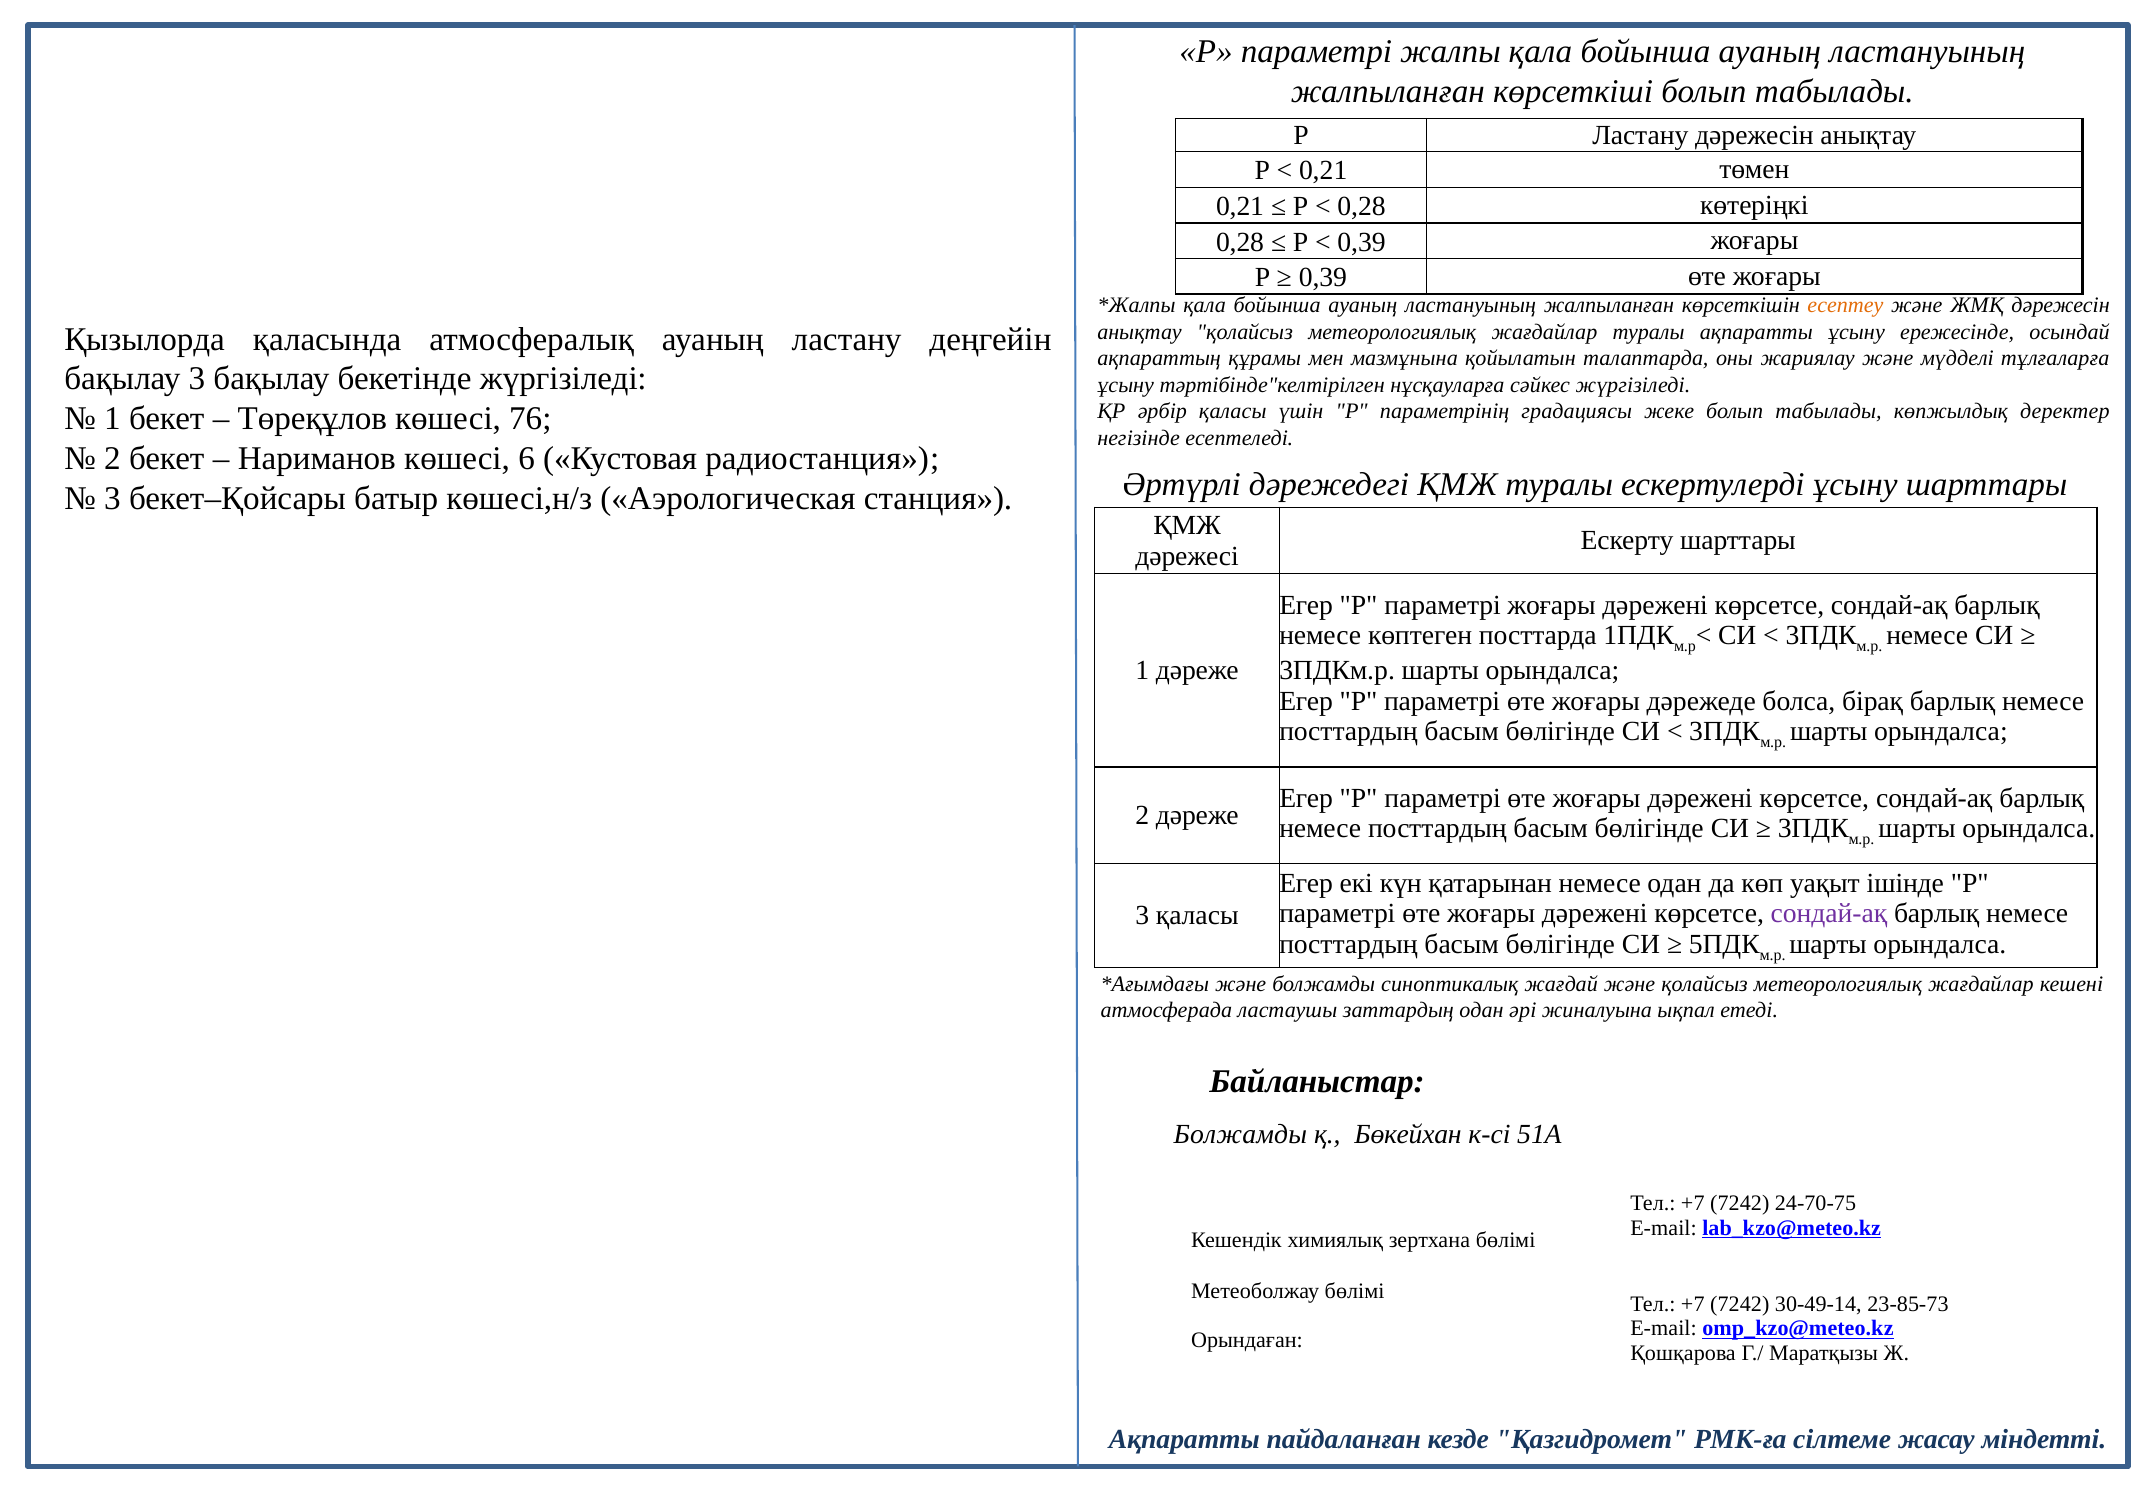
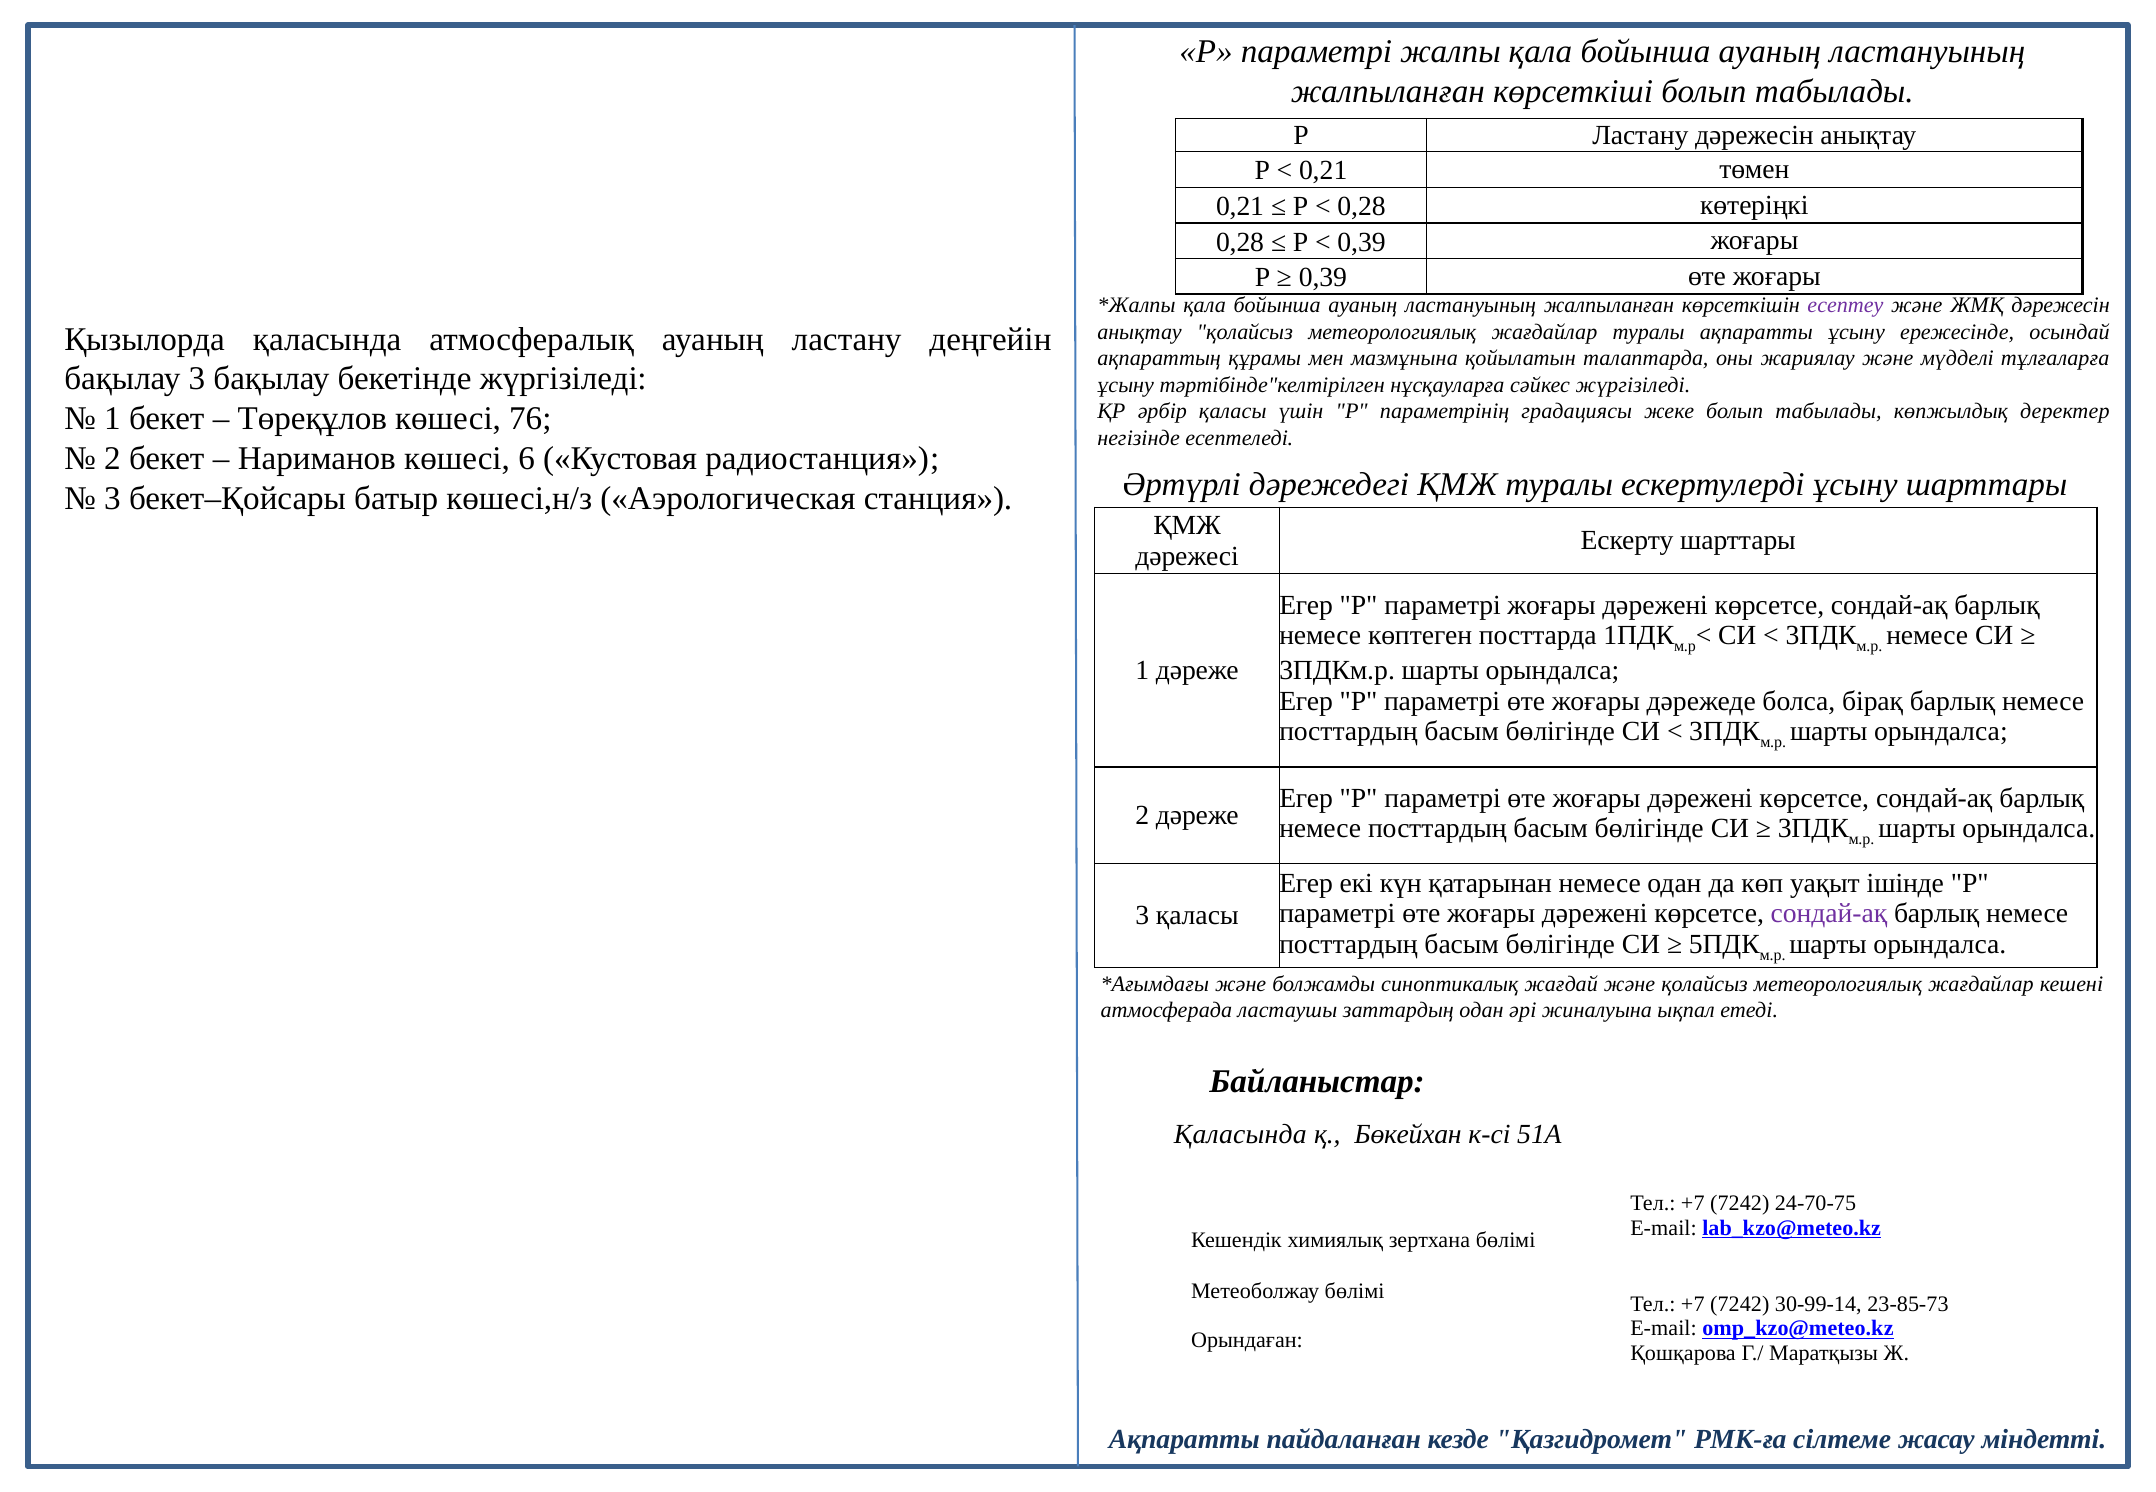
есептеу colour: orange -> purple (1845, 306)
Болжамды: Болжамды -> Қаласында (1240, 1135)
30-49-14: 30-49-14 -> 30-99-14 (1818, 1304)
